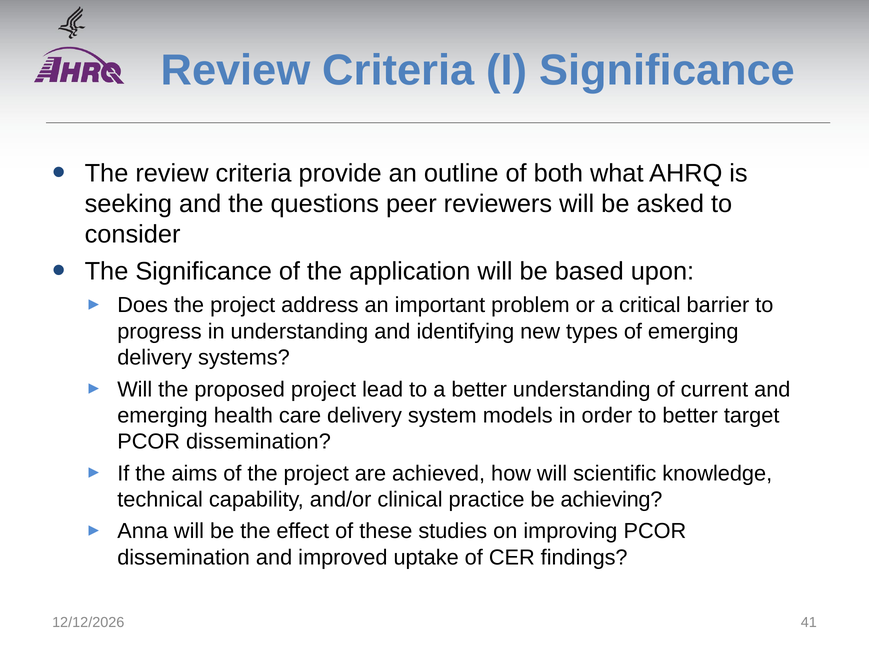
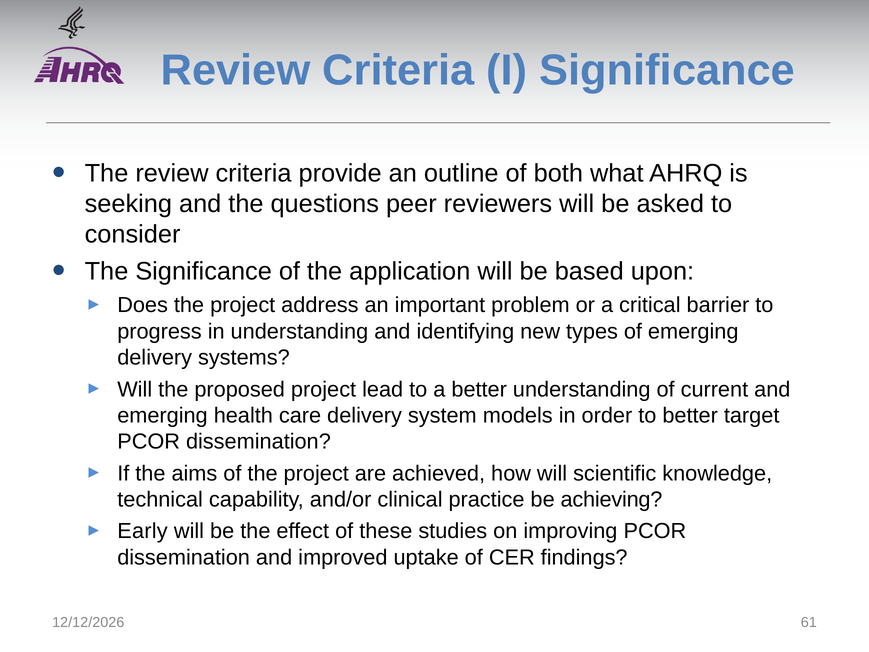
Anna: Anna -> Early (143, 531)
41: 41 -> 61 (809, 622)
